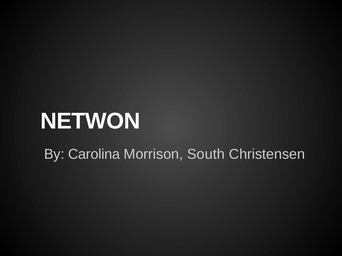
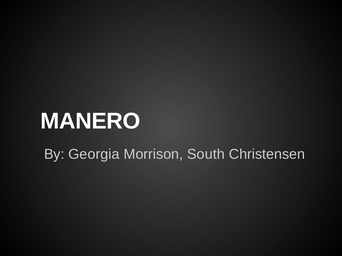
NETWON: NETWON -> MANERO (90, 121)
Carolina: Carolina -> Georgia (94, 155)
